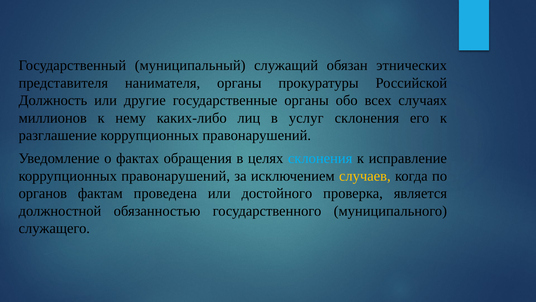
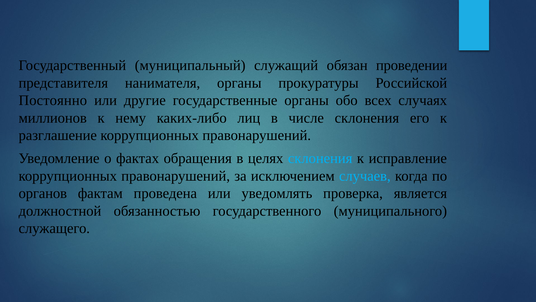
этнических: этнических -> проведении (412, 65)
Должность: Должность -> Постоянно (53, 100)
услуг: услуг -> числе (306, 118)
случаев colour: yellow -> light blue (365, 176)
достойного: достойного -> уведомлять (277, 193)
